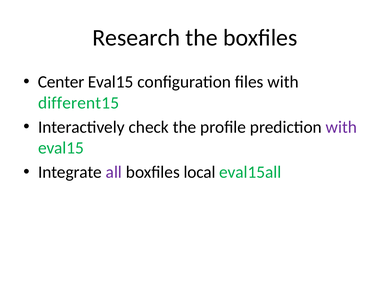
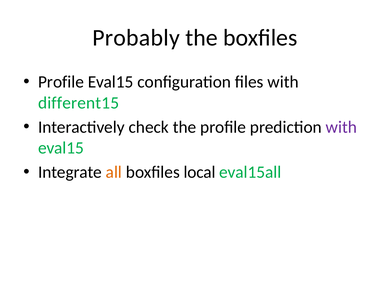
Research: Research -> Probably (136, 38)
Center: Center -> Profile (61, 82)
all colour: purple -> orange (114, 172)
